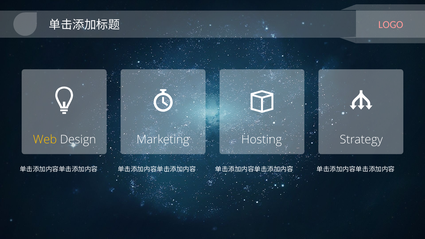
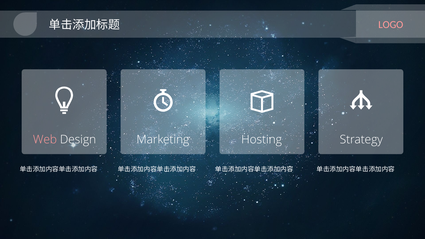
Web colour: yellow -> pink (45, 140)
